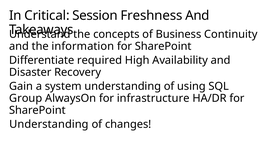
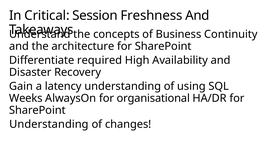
information: information -> architecture (83, 46)
system: system -> latency (63, 86)
Group: Group -> Weeks (26, 98)
infrastructure: infrastructure -> organisational (153, 98)
